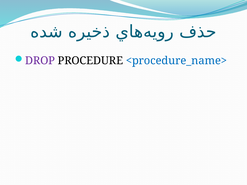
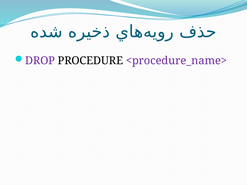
<procedure_name> colour: blue -> purple (176, 61)
